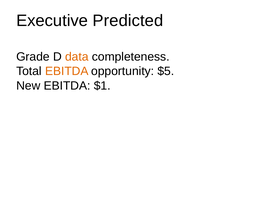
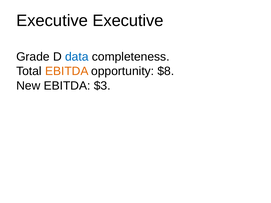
Executive Predicted: Predicted -> Executive (128, 21)
data colour: orange -> blue (77, 57)
$5: $5 -> $8 (166, 71)
$1: $1 -> $3 (102, 86)
